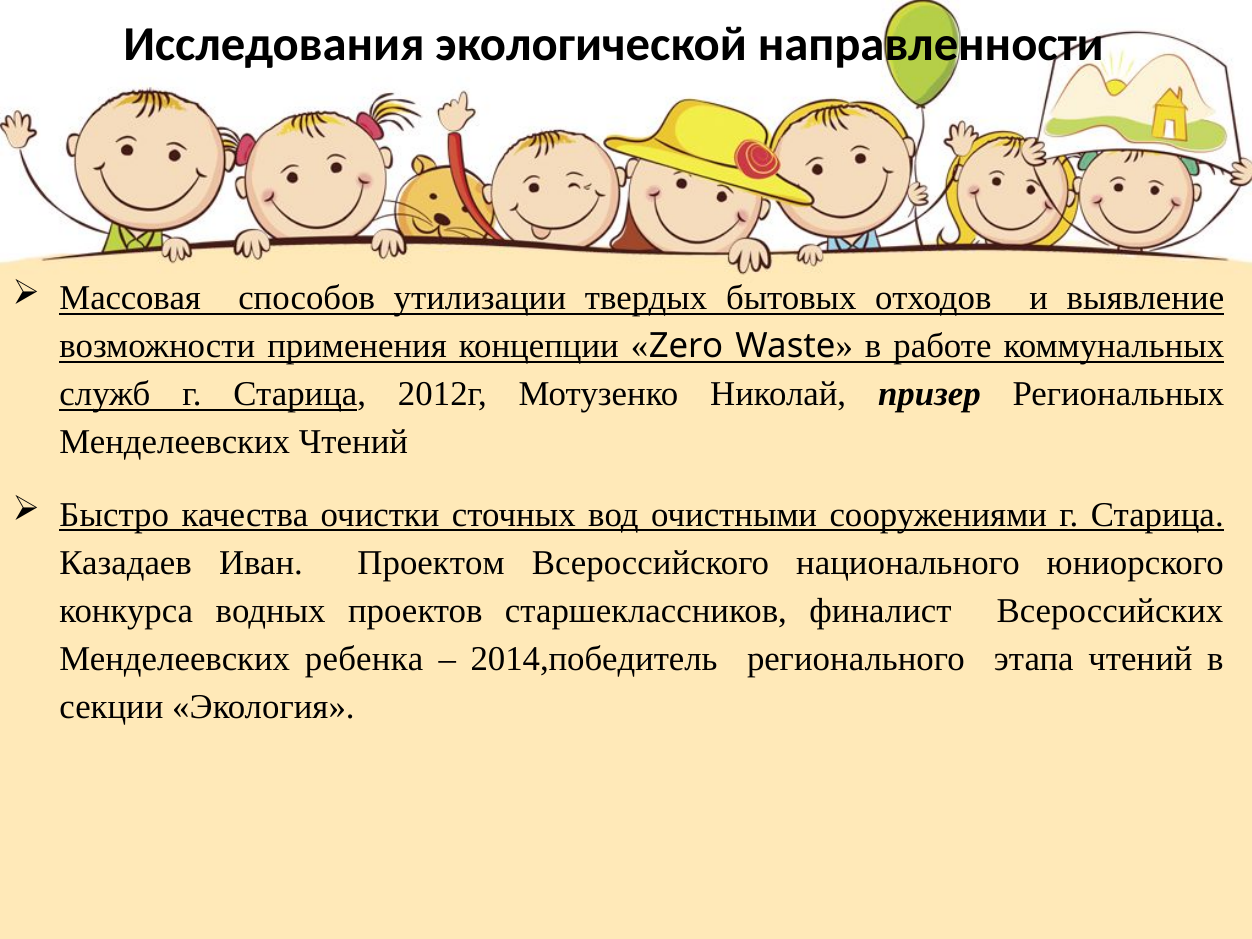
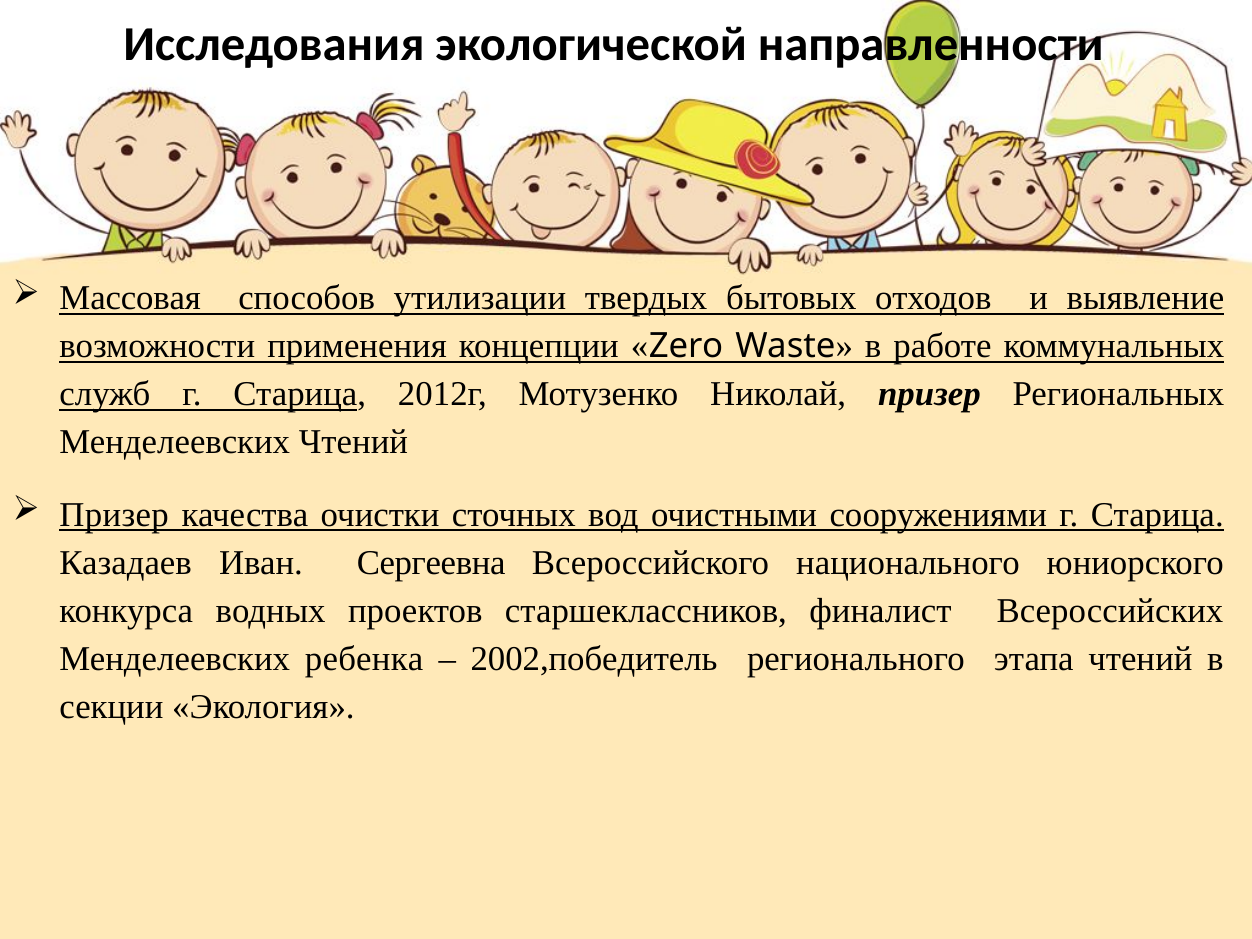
Быстро: Быстро -> Призер (114, 515)
Проектом: Проектом -> Сергеевна (431, 563)
2014,победитель: 2014,победитель -> 2002,победитель (594, 659)
